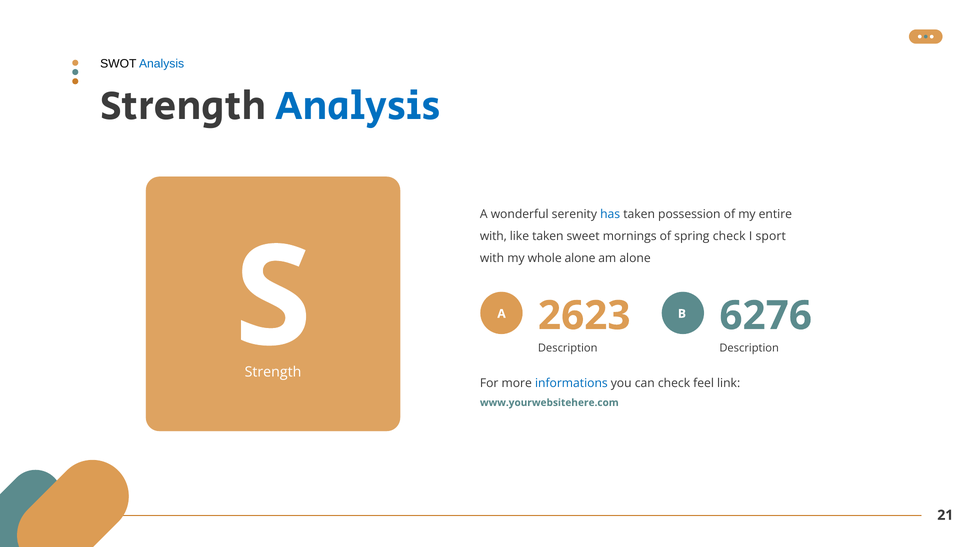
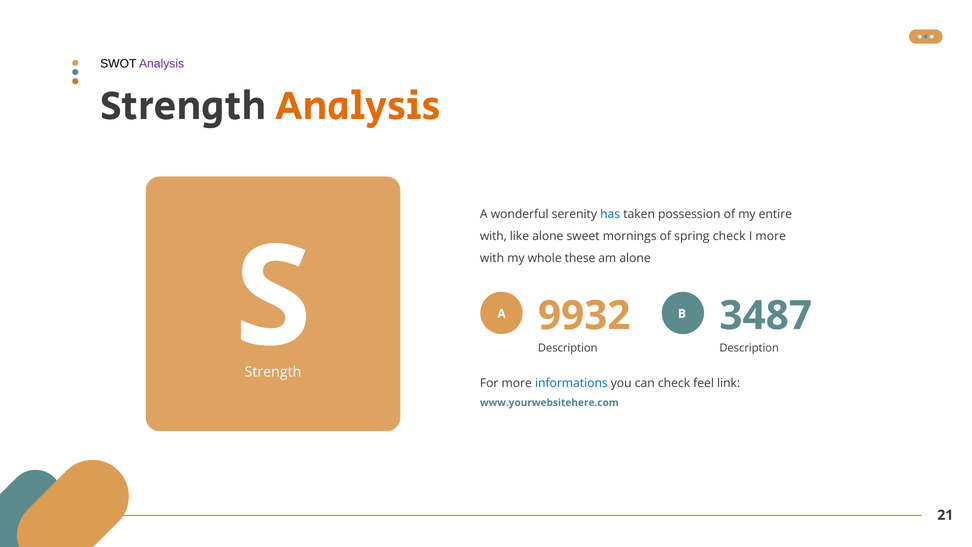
Analysis colour: blue -> purple (162, 64)
Analysis colour: blue -> orange (358, 106)
like taken: taken -> alone (548, 236)
I sport: sport -> more (771, 236)
whole alone: alone -> these (580, 258)
2623: 2623 -> 9932 (584, 316)
6276: 6276 -> 3487 (766, 316)
